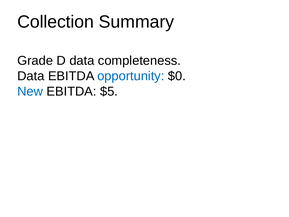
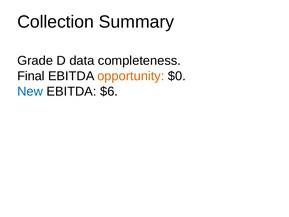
Data: Data -> Final (31, 76)
opportunity colour: blue -> orange (131, 76)
$5: $5 -> $6 (109, 91)
